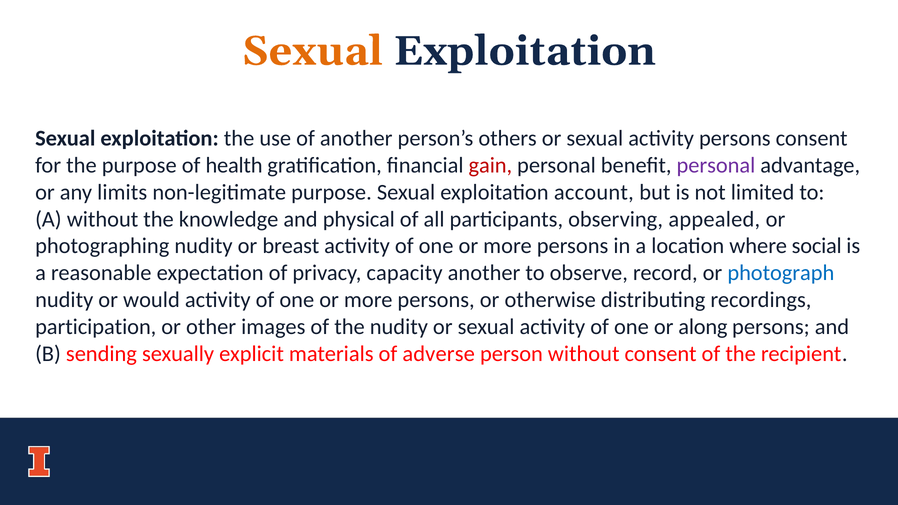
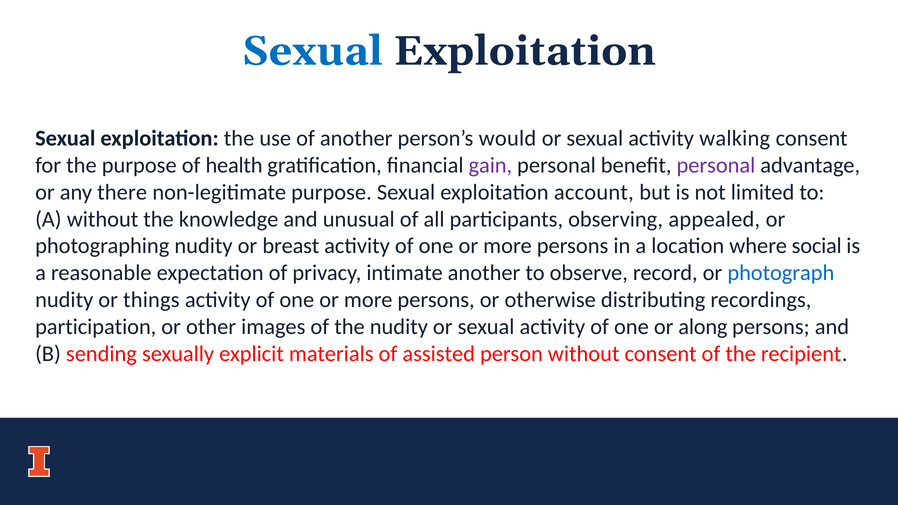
Sexual colour: orange -> blue (312, 51)
others: others -> would (507, 138)
activity persons: persons -> walking (735, 138)
gain colour: red -> purple (490, 165)
limits: limits -> there (122, 192)
physical: physical -> unusual (359, 219)
capacity: capacity -> intimate (405, 273)
would: would -> things (151, 300)
adverse: adverse -> assisted (439, 354)
